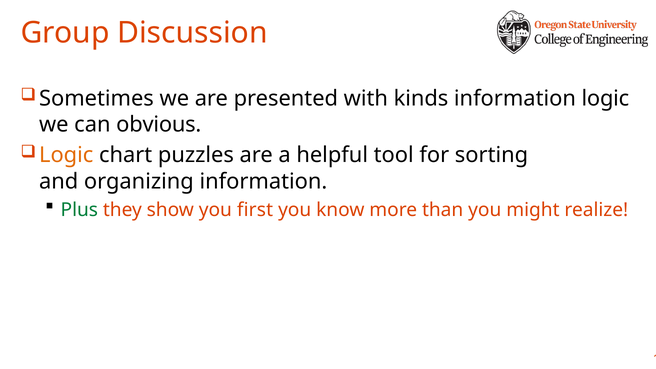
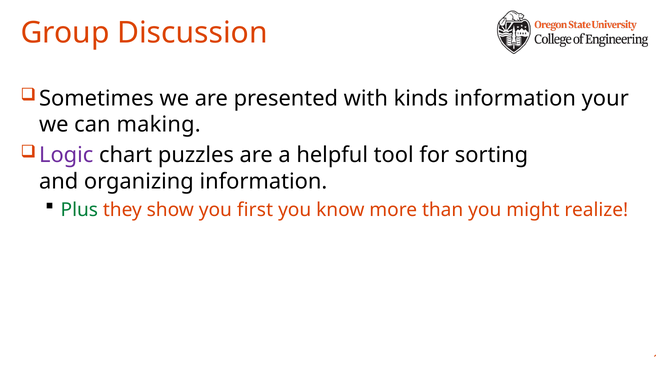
information logic: logic -> your (605, 98)
obvious: obvious -> making (159, 125)
Logic colour: orange -> purple (66, 155)
